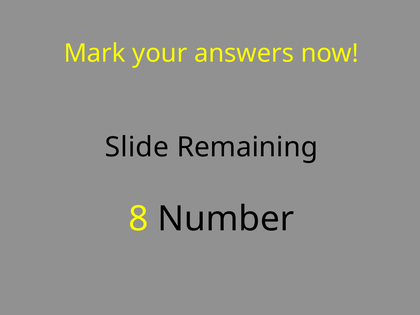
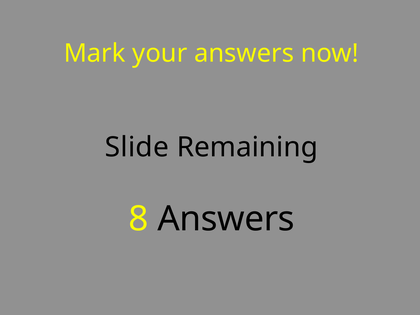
8 Number: Number -> Answers (226, 219)
